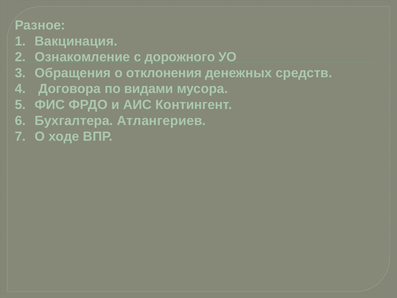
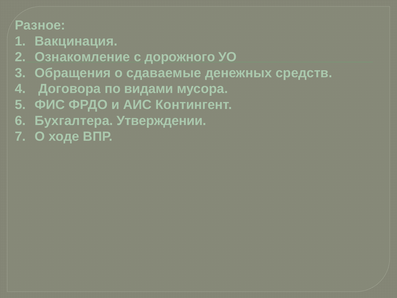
отклонения: отклонения -> сдаваемые (164, 73)
Атлангериев: Атлангериев -> Утверждении (161, 121)
